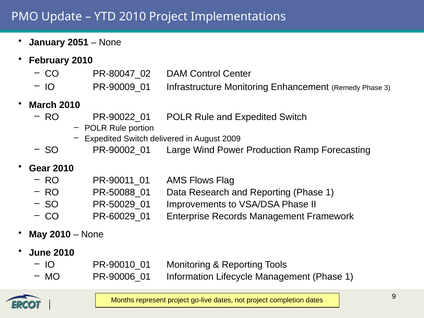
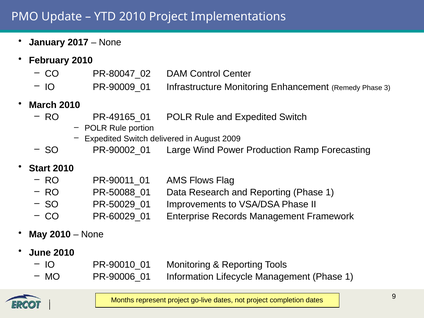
2051: 2051 -> 2017 (78, 42)
PR-90022_01: PR-90022_01 -> PR-49165_01 (122, 117)
Gear: Gear -> Start (40, 168)
